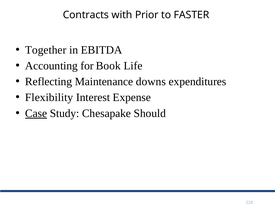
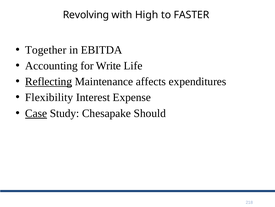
Contracts: Contracts -> Revolving (86, 15)
Prior: Prior -> High (147, 15)
Book: Book -> Write (108, 66)
Reflecting underline: none -> present (49, 81)
downs: downs -> affects (151, 81)
